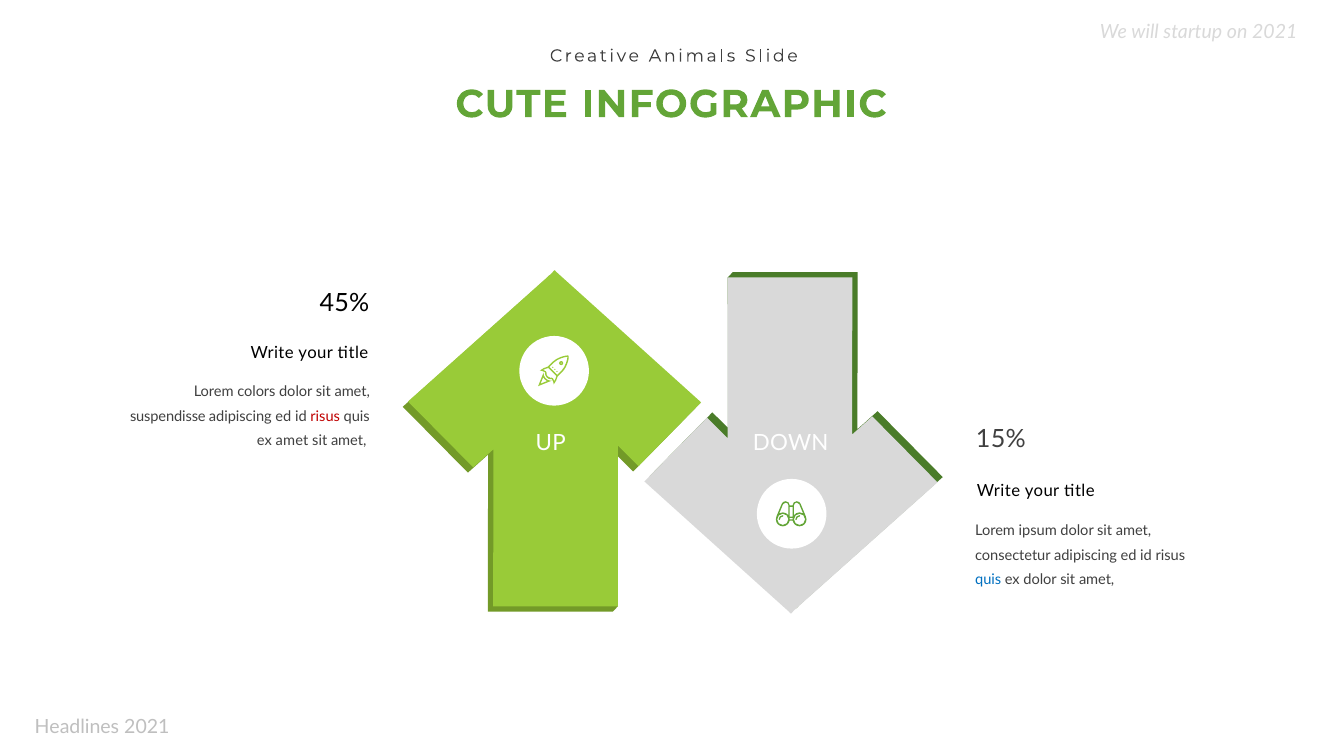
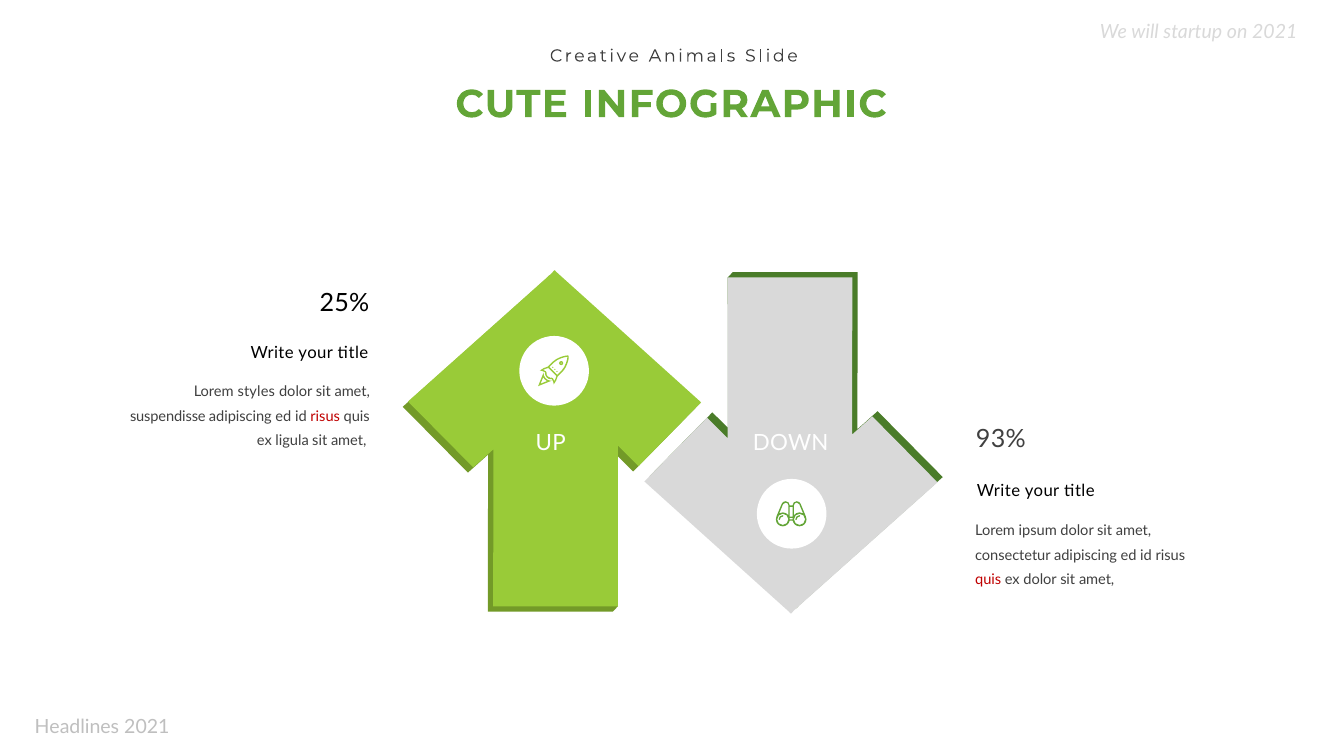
45%: 45% -> 25% (344, 303)
colors: colors -> styles (256, 392)
15%: 15% -> 93% (1001, 439)
ex amet: amet -> ligula (292, 441)
quis colour: blue -> red (988, 580)
